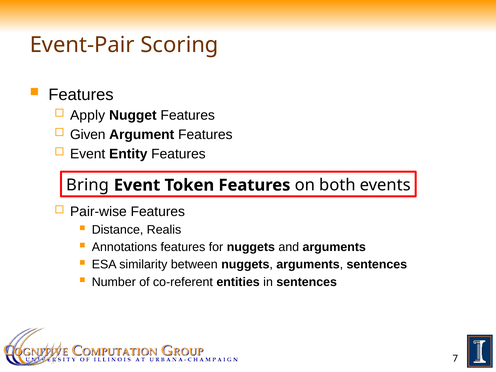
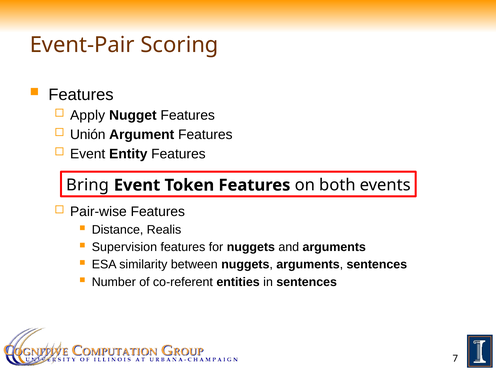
Given: Given -> Unión (88, 135)
Annotations: Annotations -> Supervision (124, 247)
